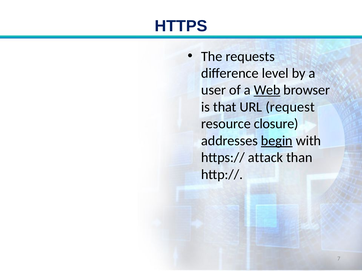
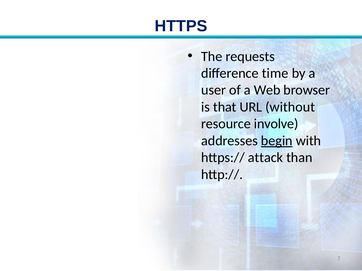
level: level -> time (275, 73)
Web underline: present -> none (267, 90)
request: request -> without (290, 107)
closure: closure -> involve (276, 124)
